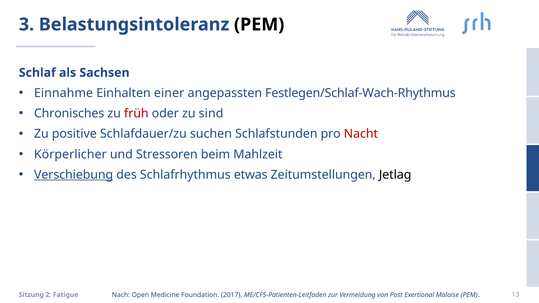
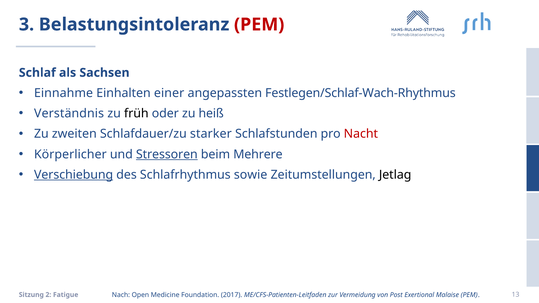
PEM colour: black -> red (259, 25)
Chronisches: Chronisches -> Verständnis (69, 114)
früh colour: red -> black (136, 114)
sind: sind -> heiß (211, 114)
positive: positive -> zweiten (74, 134)
suchen: suchen -> starker (211, 134)
Stressoren underline: none -> present (167, 154)
Mahlzeit: Mahlzeit -> Mehrere (258, 154)
etwas: etwas -> sowie (251, 175)
